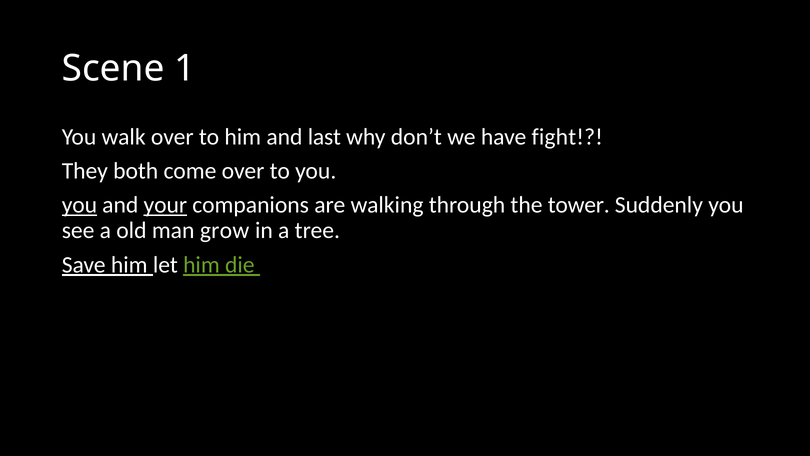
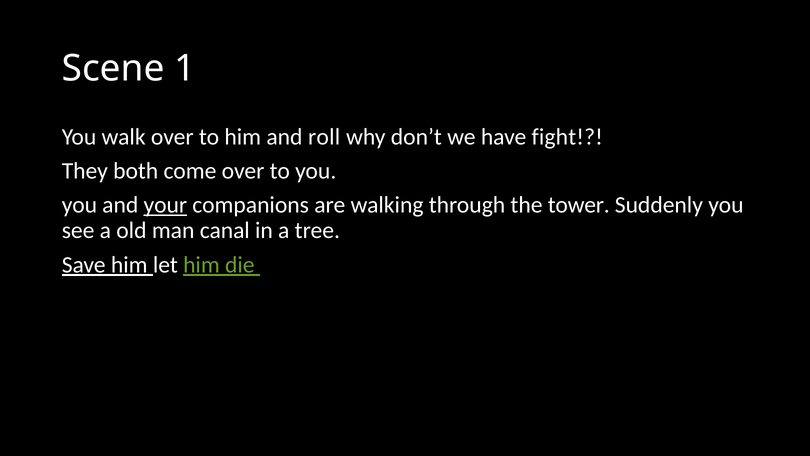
last: last -> roll (324, 137)
you underline: present -> none (79, 205)
grow: grow -> canal (225, 230)
